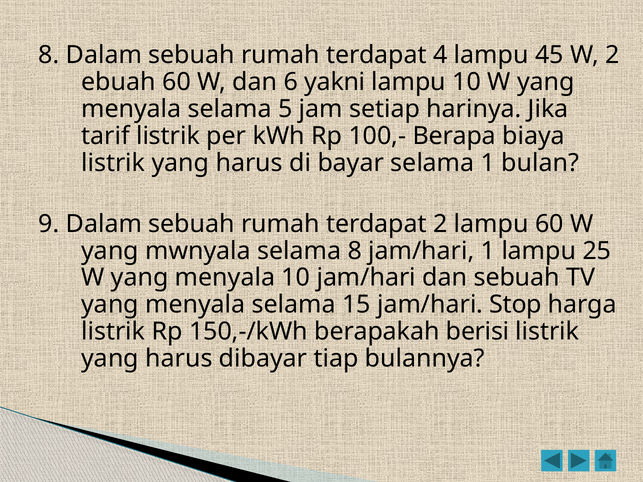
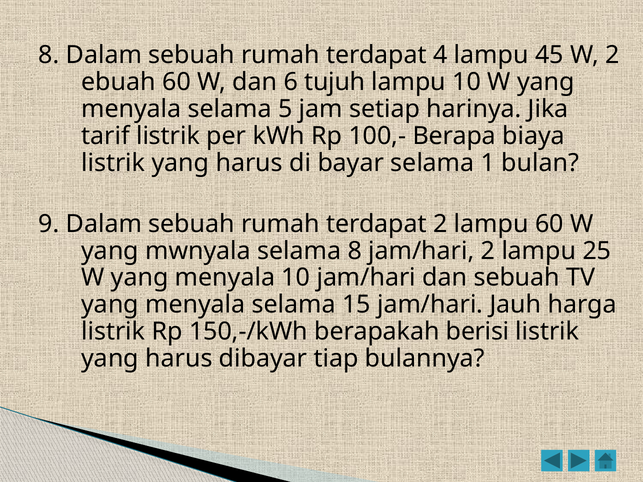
yakni: yakni -> tujuh (335, 82)
jam/hari 1: 1 -> 2 (488, 251)
Stop: Stop -> Jauh (515, 305)
